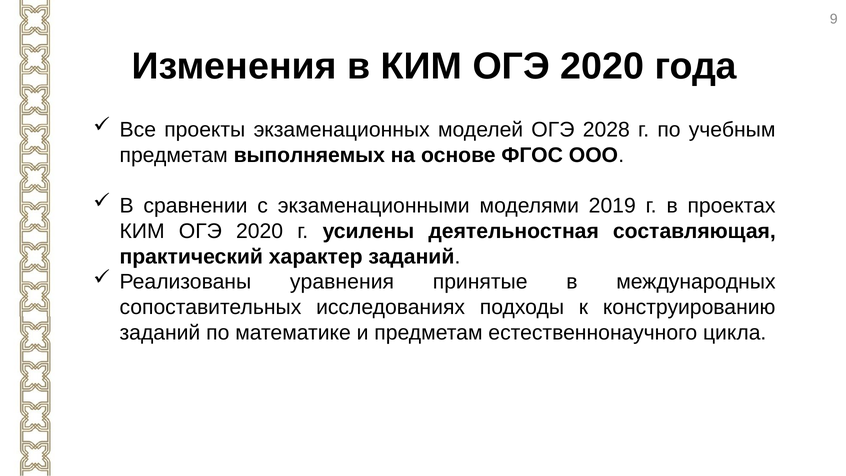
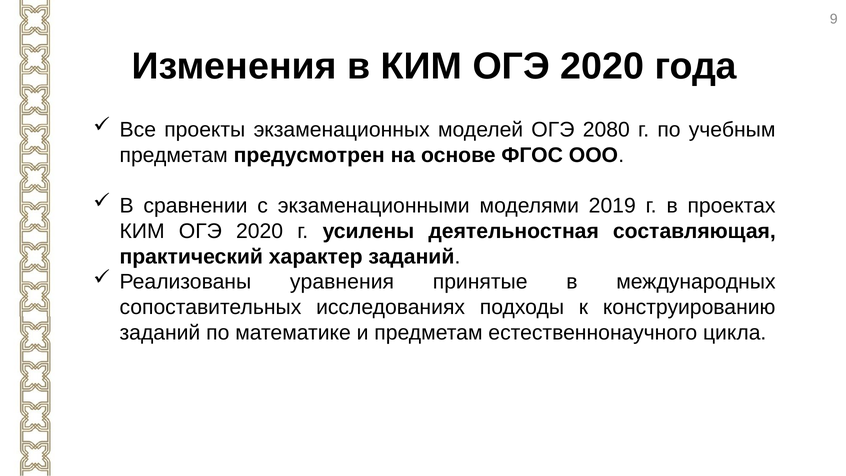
2028: 2028 -> 2080 (606, 130)
выполняемых: выполняемых -> предусмотрен (309, 155)
